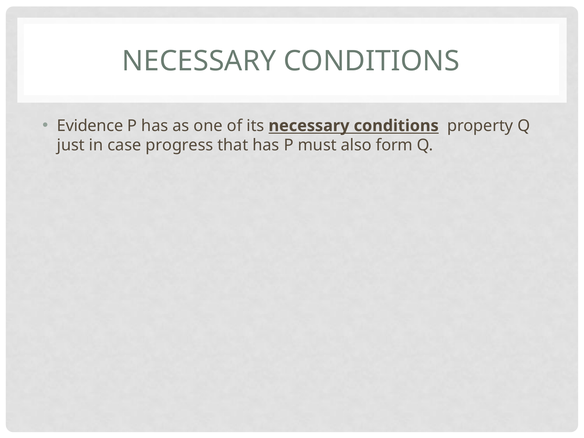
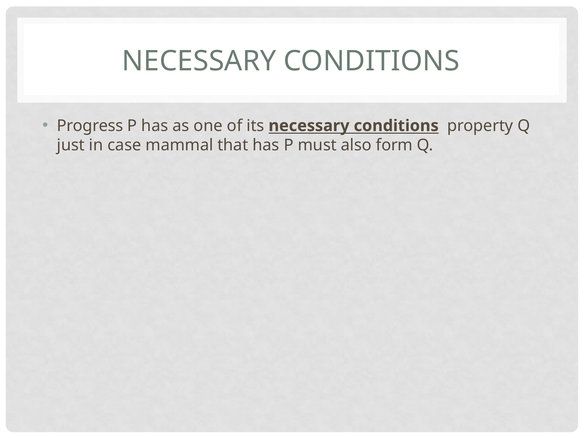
Evidence: Evidence -> Progress (90, 126)
progress: progress -> mammal (179, 145)
